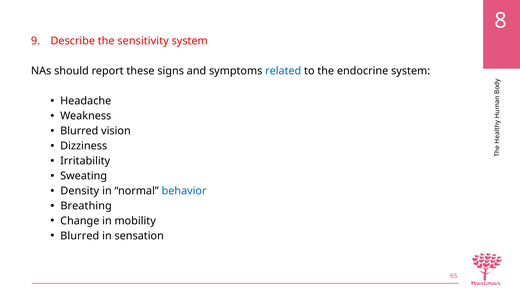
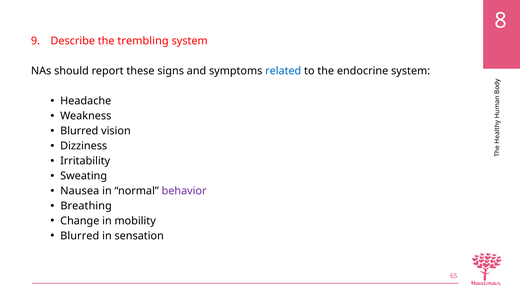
sensitivity: sensitivity -> trembling (143, 41)
Density: Density -> Nausea (80, 191)
behavior colour: blue -> purple (184, 191)
